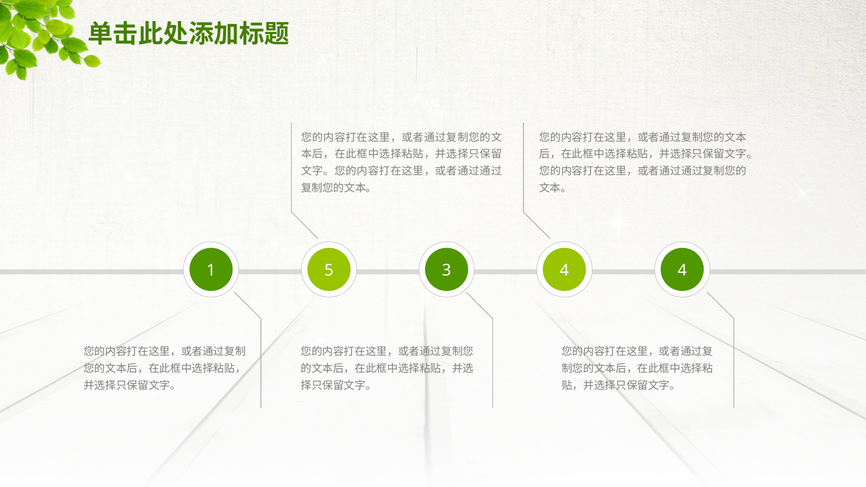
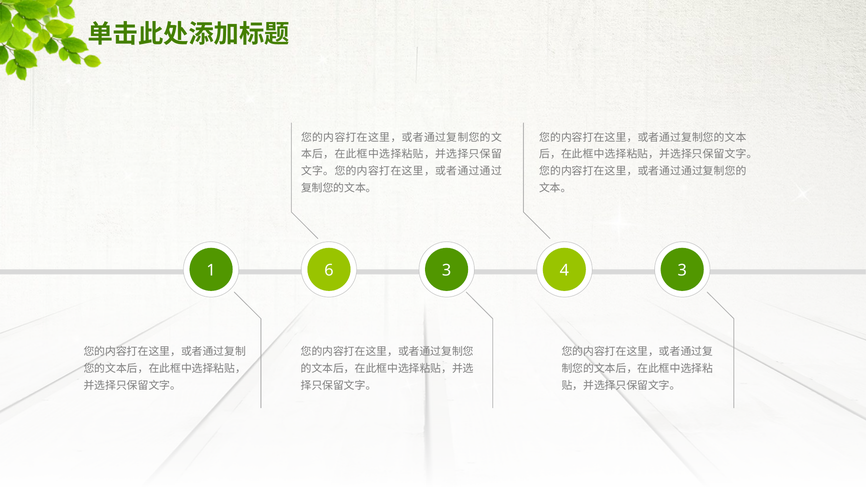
5: 5 -> 6 (329, 271)
4 4: 4 -> 3 (682, 271)
